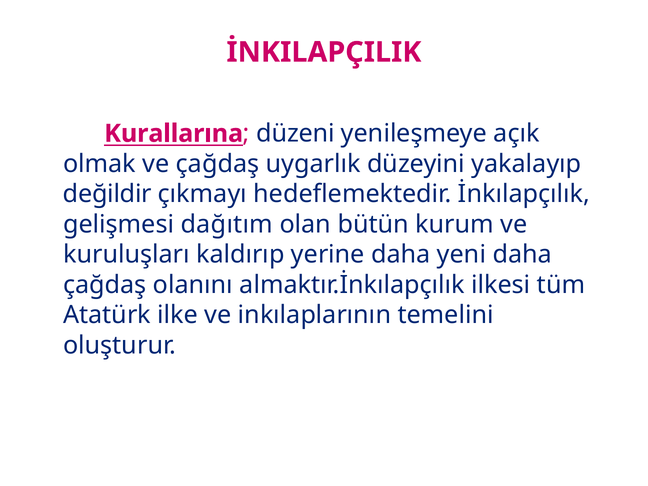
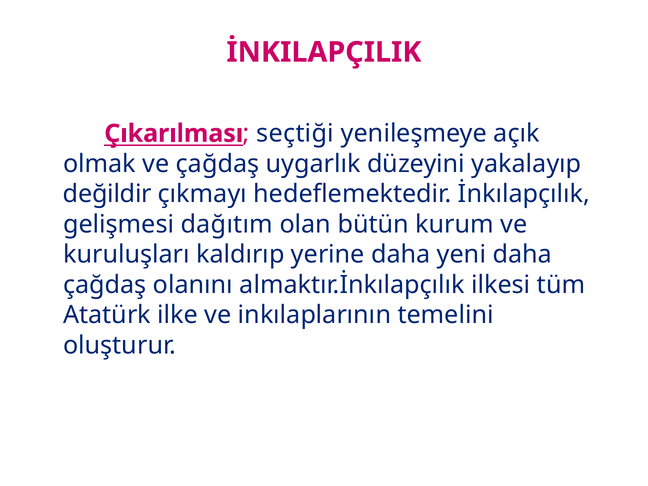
Kurallarına: Kurallarına -> Çıkarılması (174, 134)
düzeni: düzeni -> seçtiği (295, 134)
